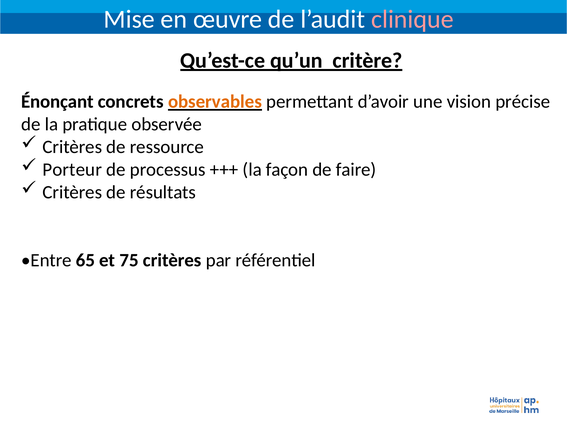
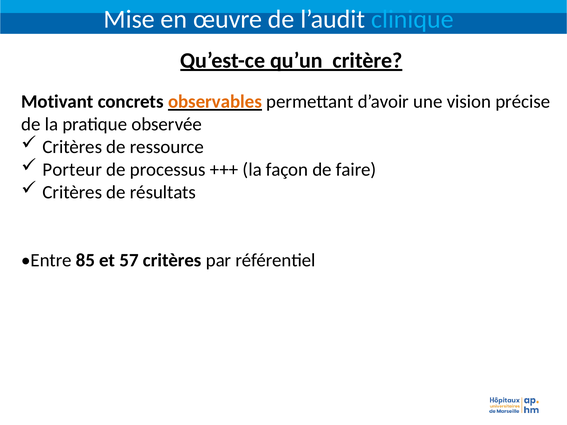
clinique colour: pink -> light blue (412, 19)
Énonçant: Énonçant -> Motivant (57, 102)
65: 65 -> 85 (85, 260)
75: 75 -> 57 (129, 260)
